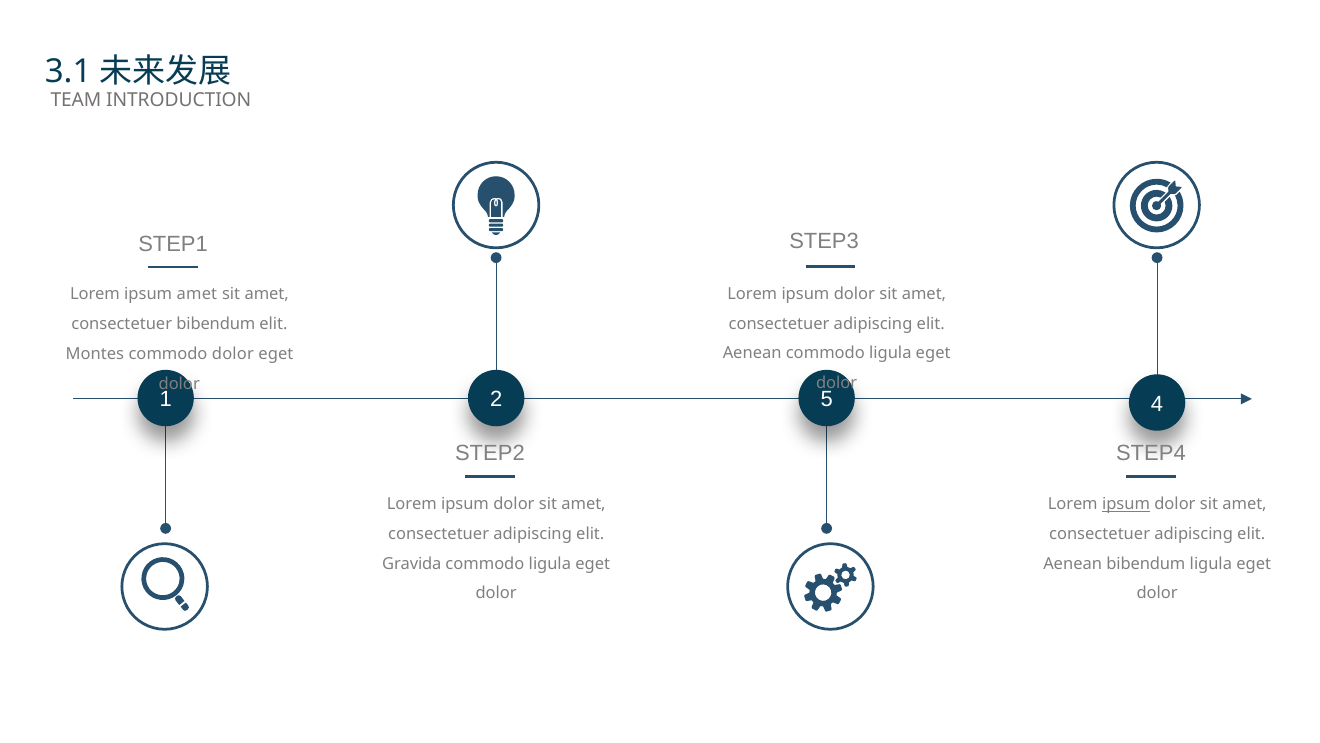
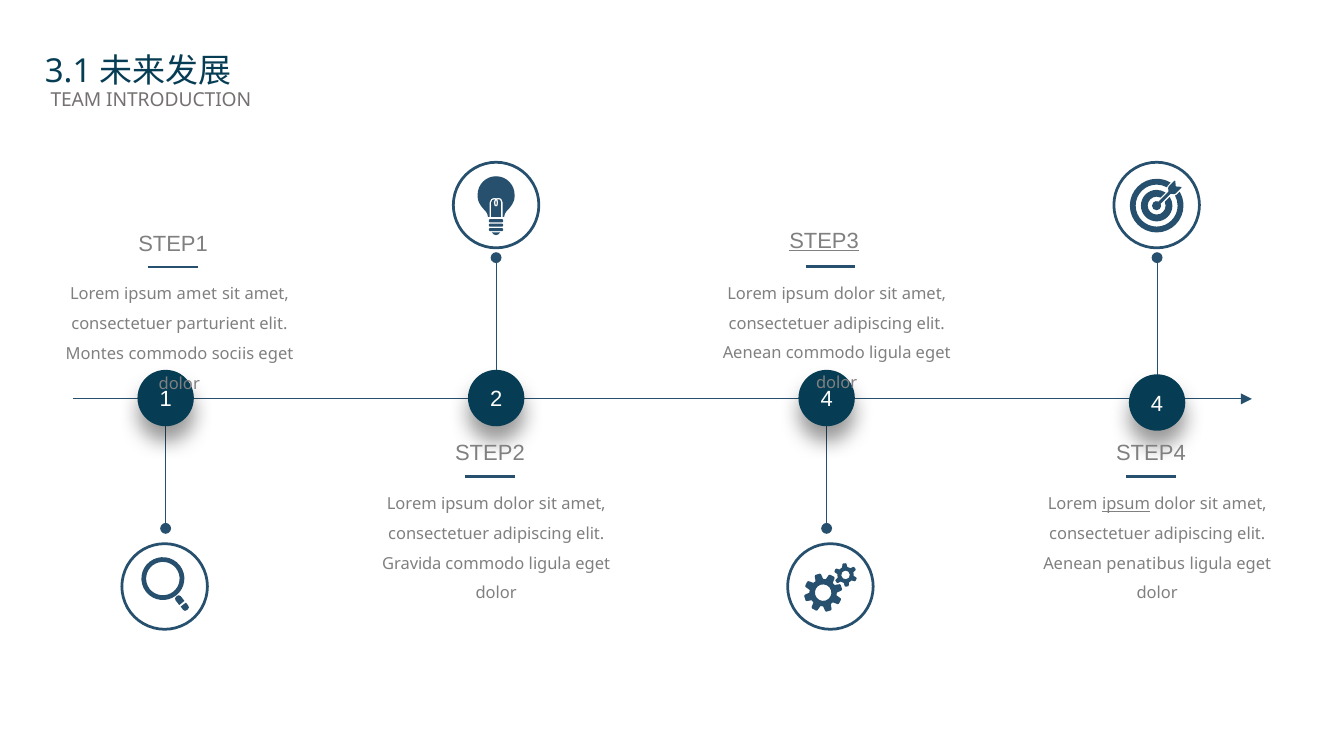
STEP3 underline: none -> present (824, 241)
consectetuer bibendum: bibendum -> parturient (216, 324)
commodo dolor: dolor -> sociis (233, 354)
2 5: 5 -> 4 (827, 399)
Aenean bibendum: bibendum -> penatibus (1146, 563)
